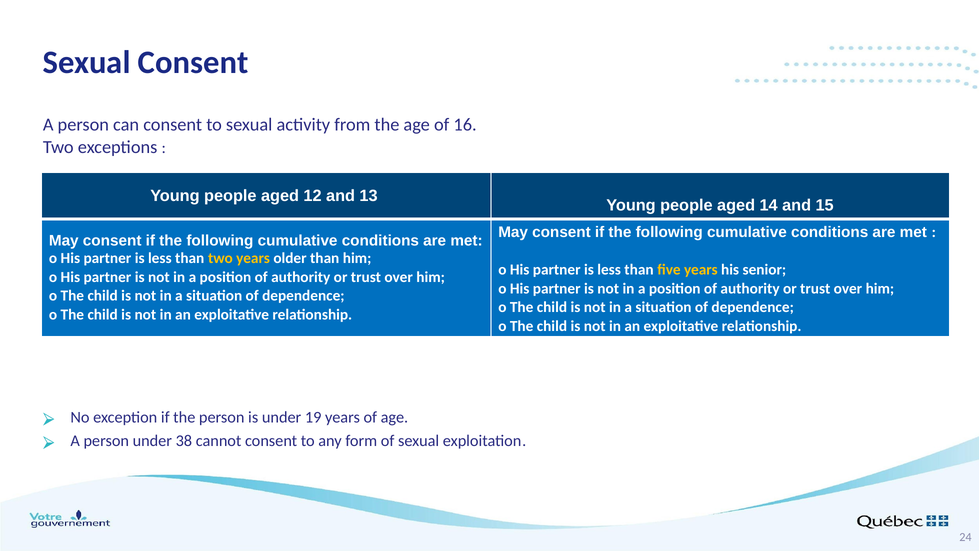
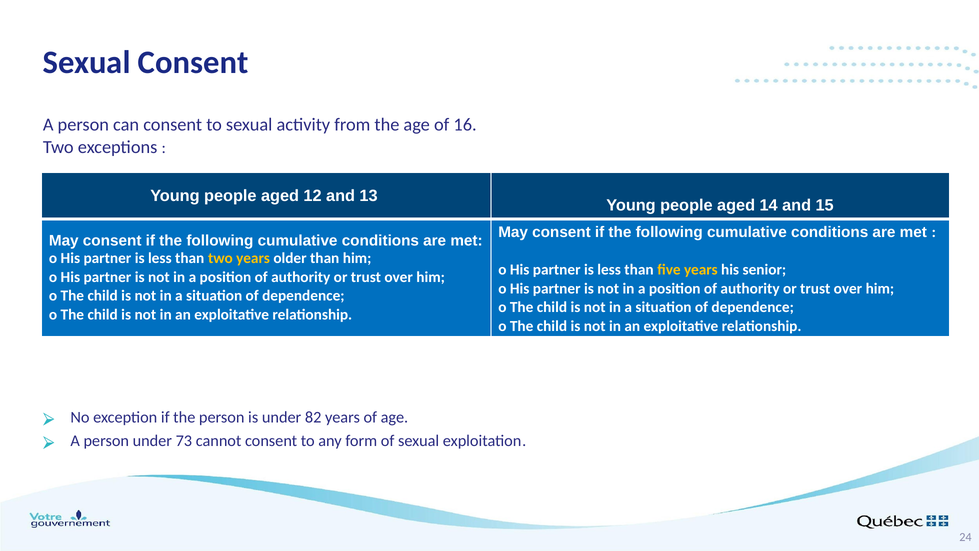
19: 19 -> 82 (313, 417)
38: 38 -> 73 (184, 441)
